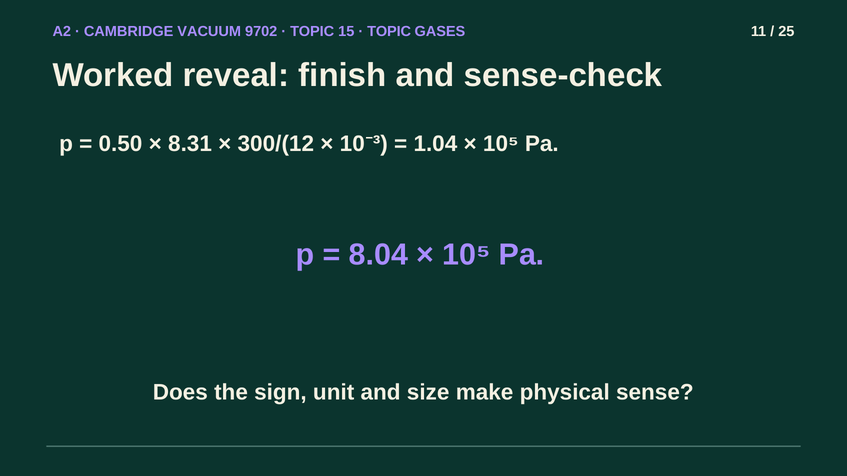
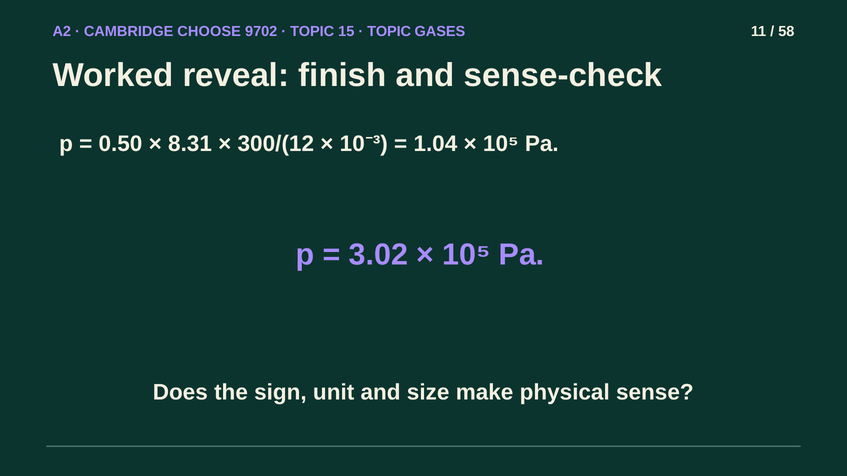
VACUUM: VACUUM -> CHOOSE (209, 31)
25: 25 -> 58 (786, 31)
8.04: 8.04 -> 3.02 (378, 255)
